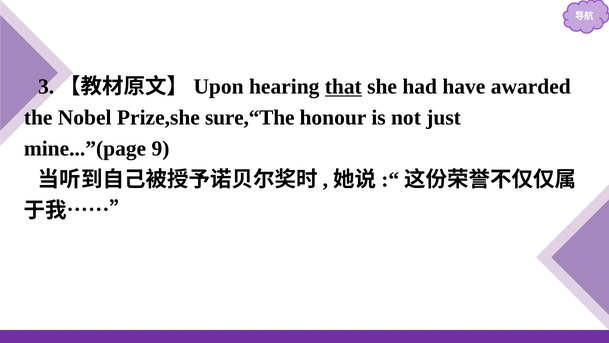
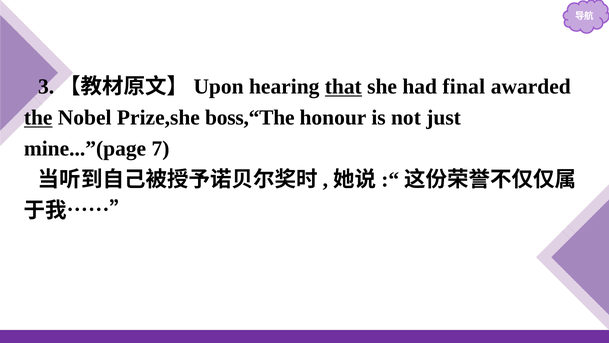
have: have -> final (464, 87)
the underline: none -> present (38, 118)
sure,“The: sure,“The -> boss,“The (250, 118)
9: 9 -> 7 (160, 148)
